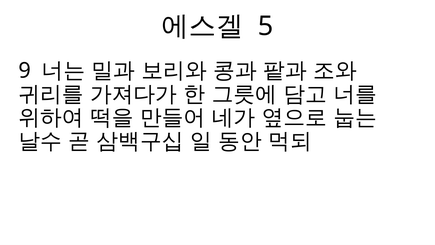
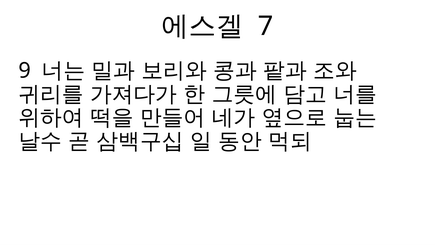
5: 5 -> 7 (266, 26)
